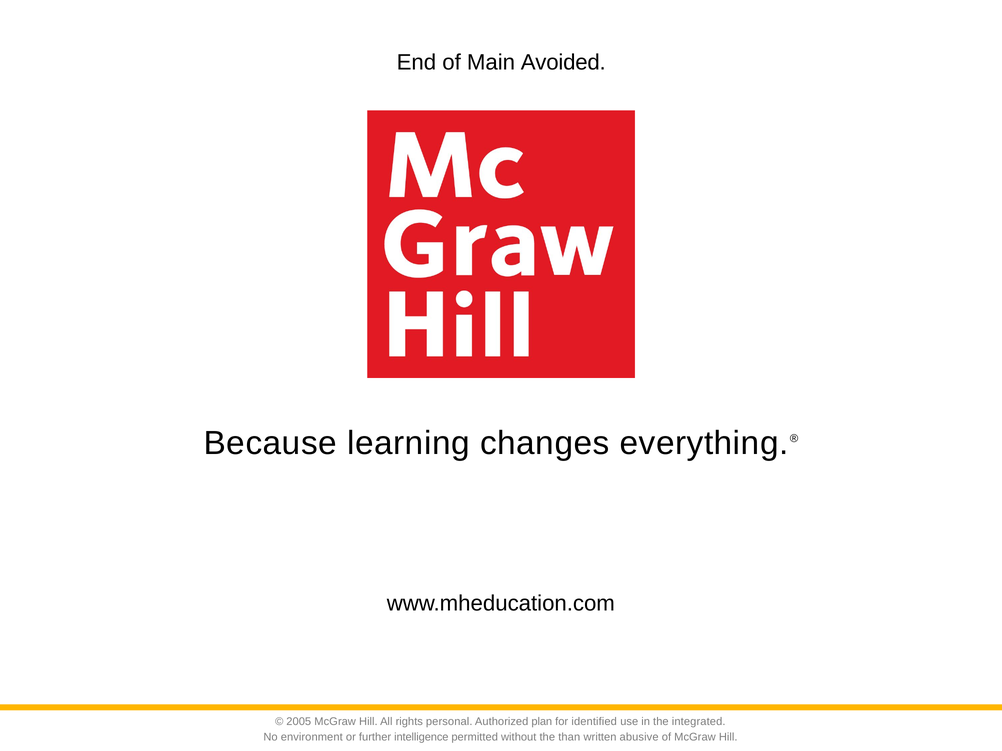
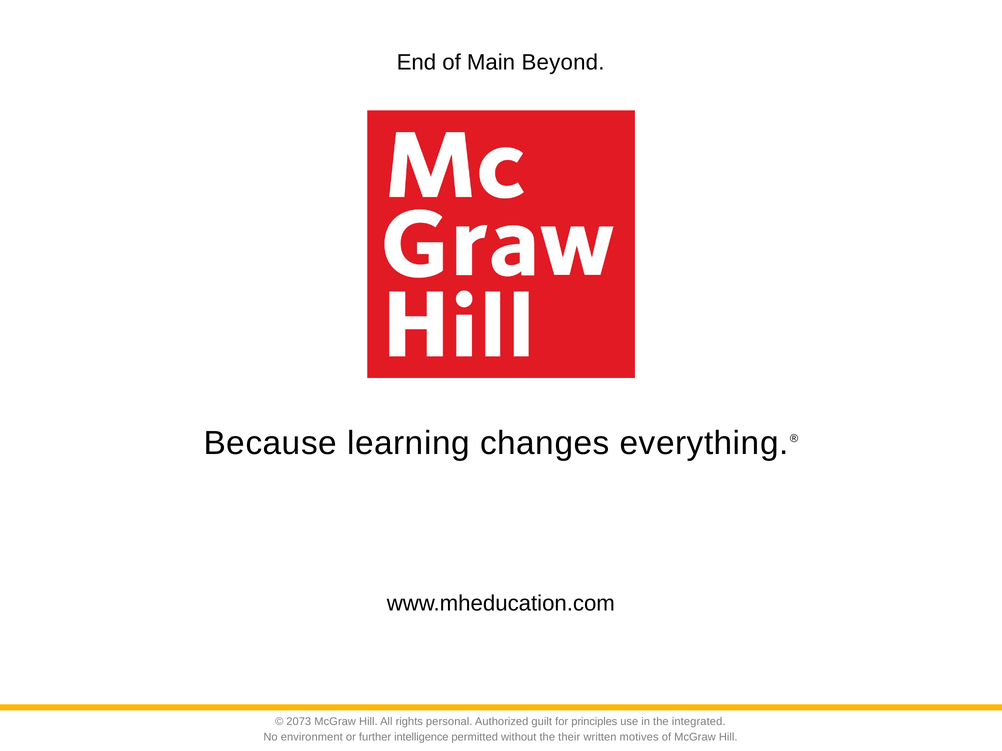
Avoided: Avoided -> Beyond (563, 63)
2005: 2005 -> 2073 (299, 722)
plan: plan -> guilt (542, 722)
identified: identified -> principles (594, 722)
than: than -> their (569, 738)
abusive: abusive -> motives (639, 738)
